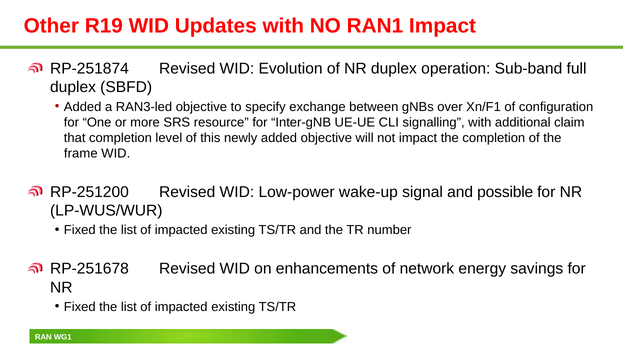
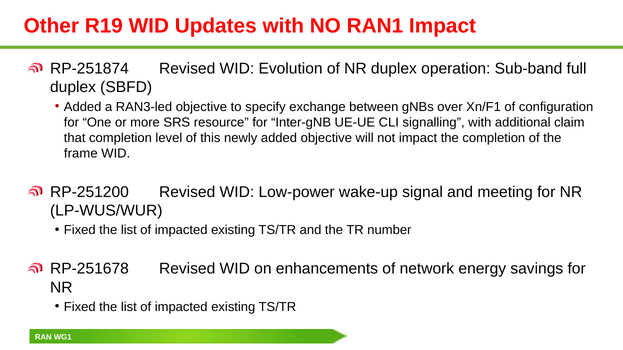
possible: possible -> meeting (505, 192)
